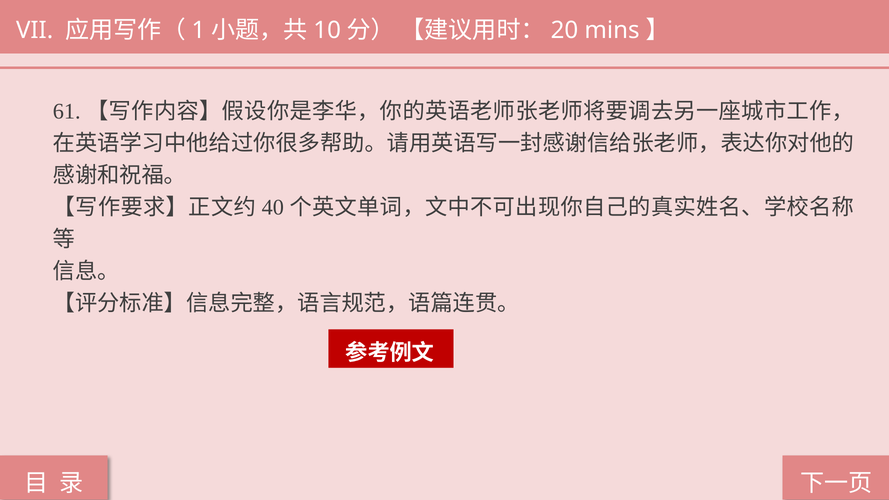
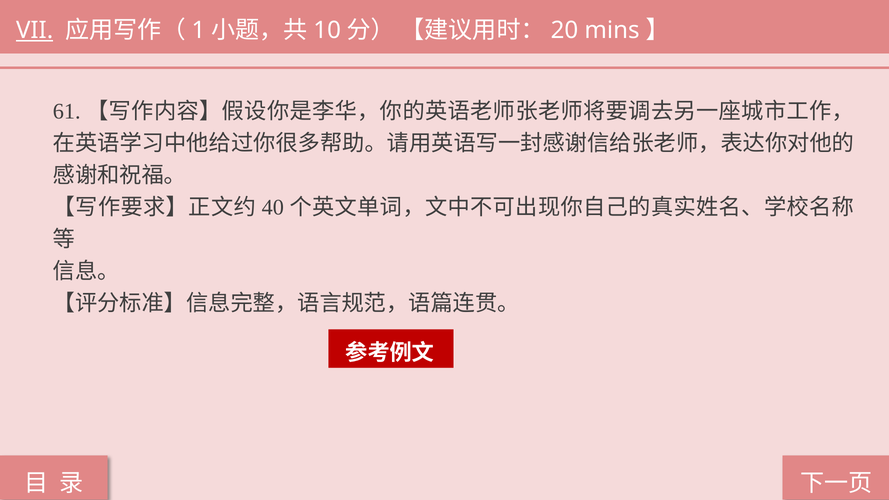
VII underline: none -> present (35, 30)
